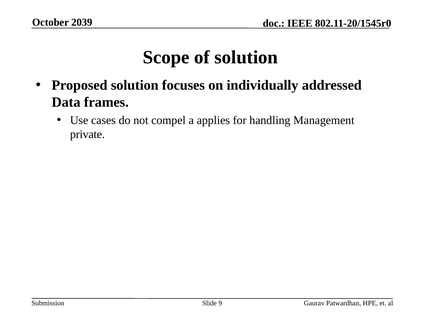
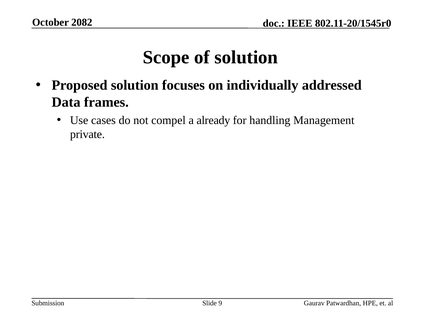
2039: 2039 -> 2082 (82, 22)
applies: applies -> already (213, 120)
